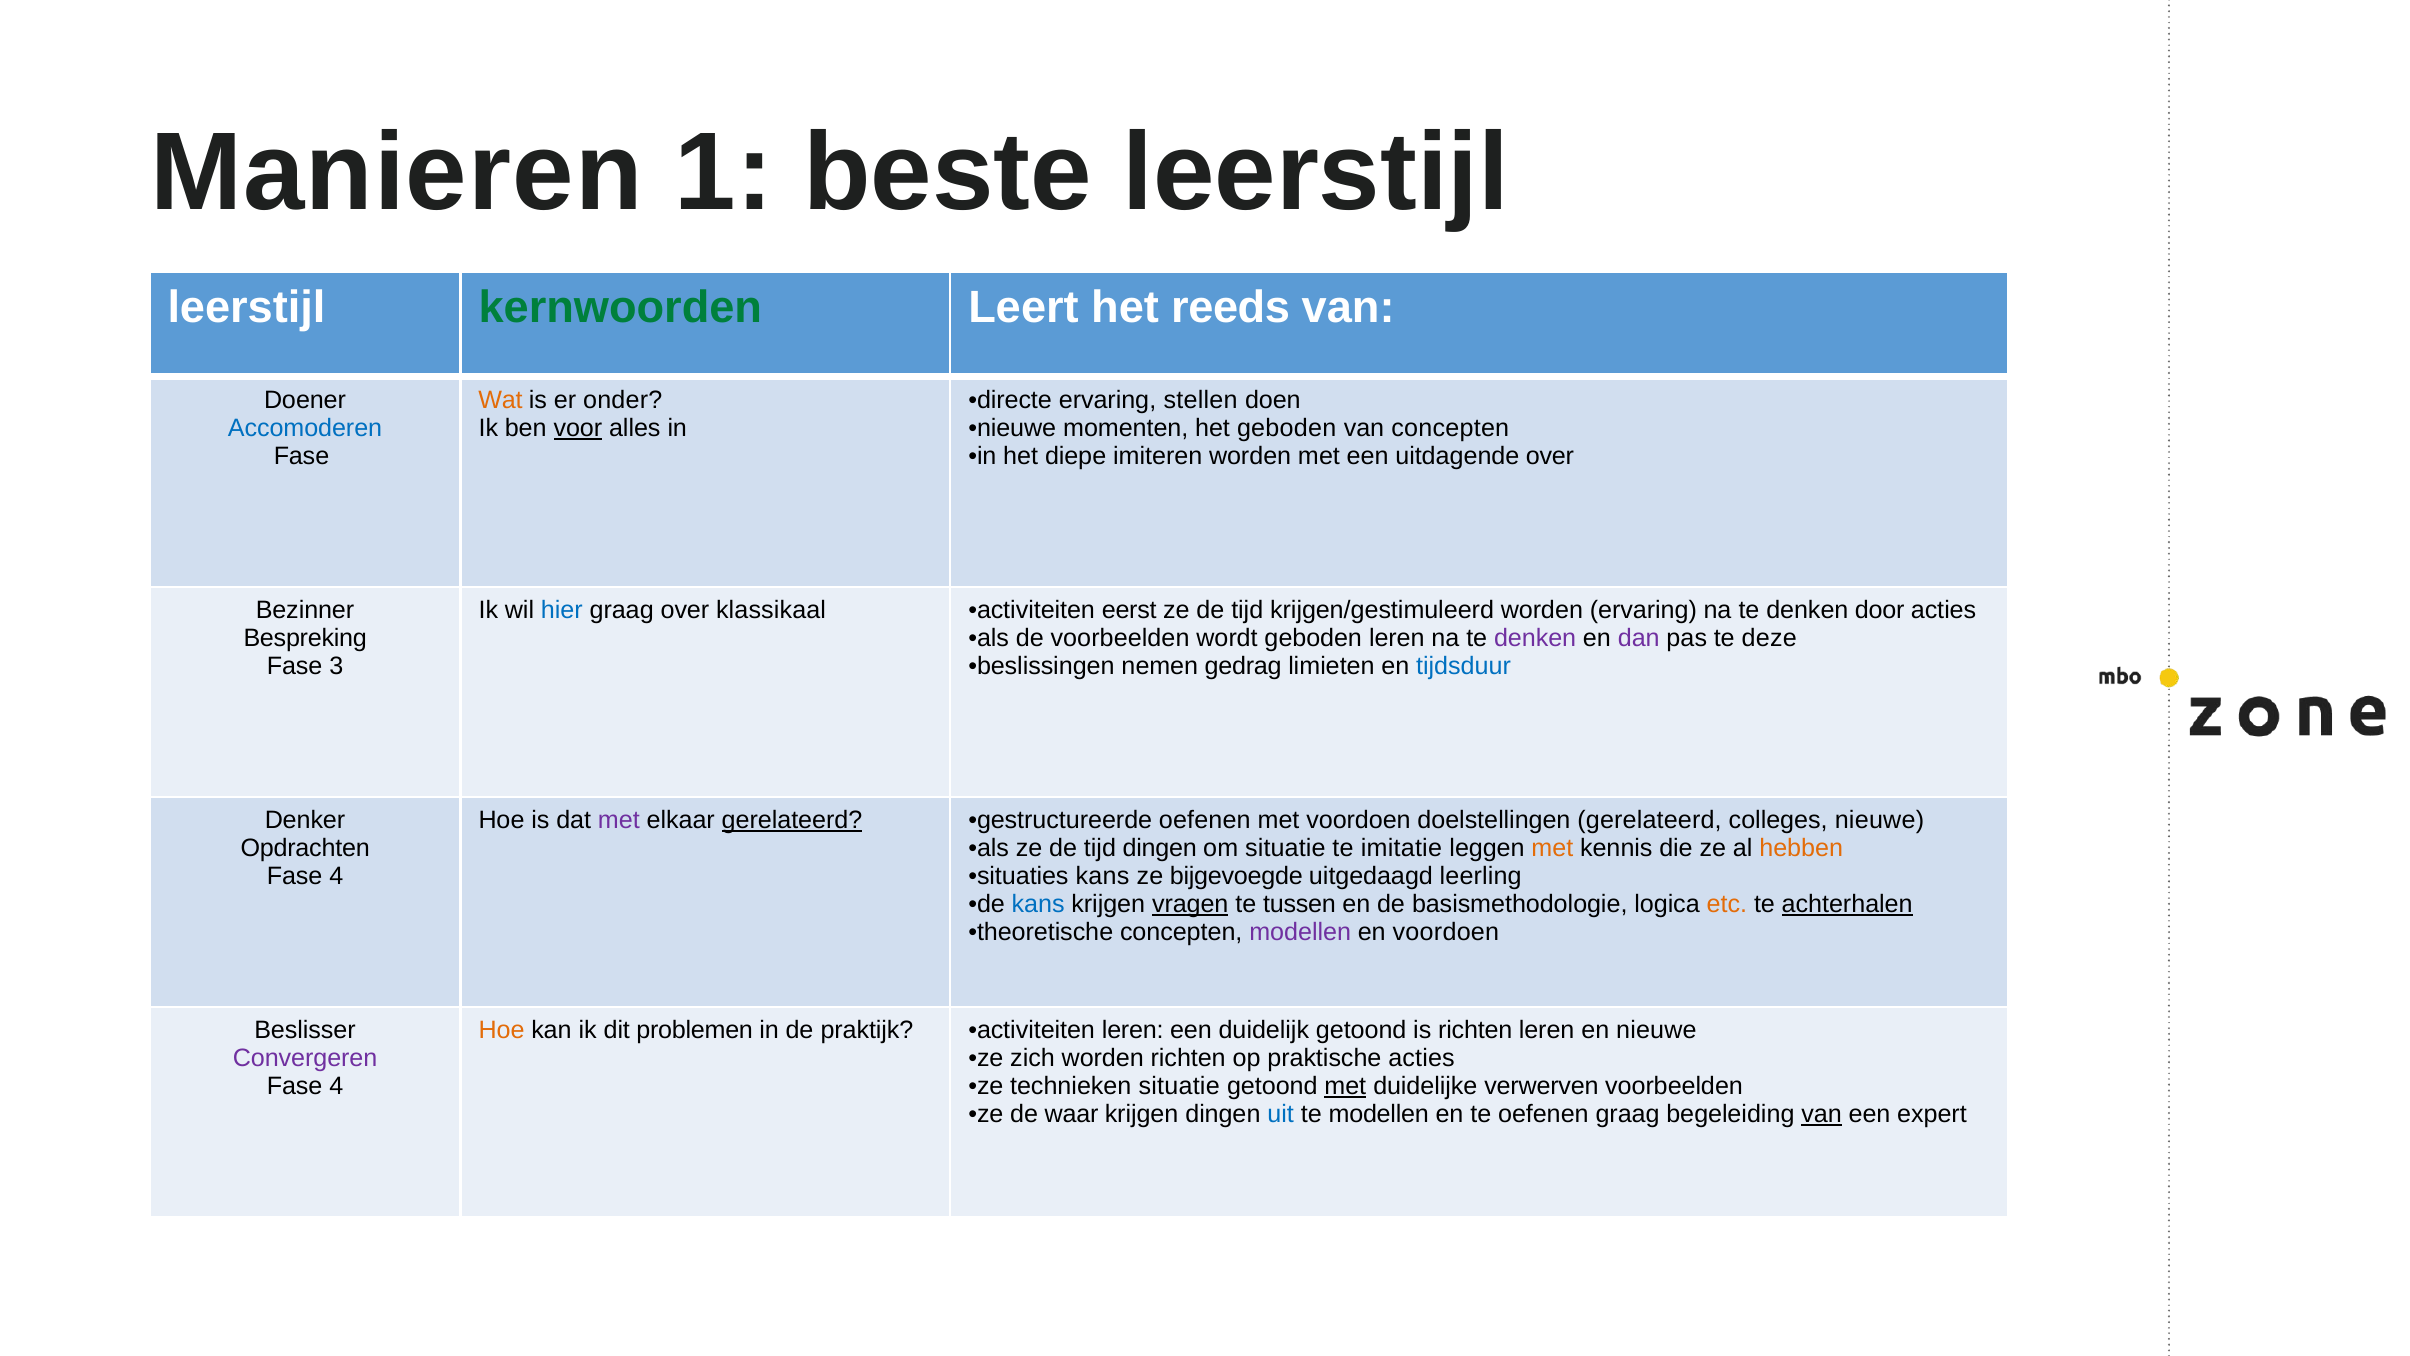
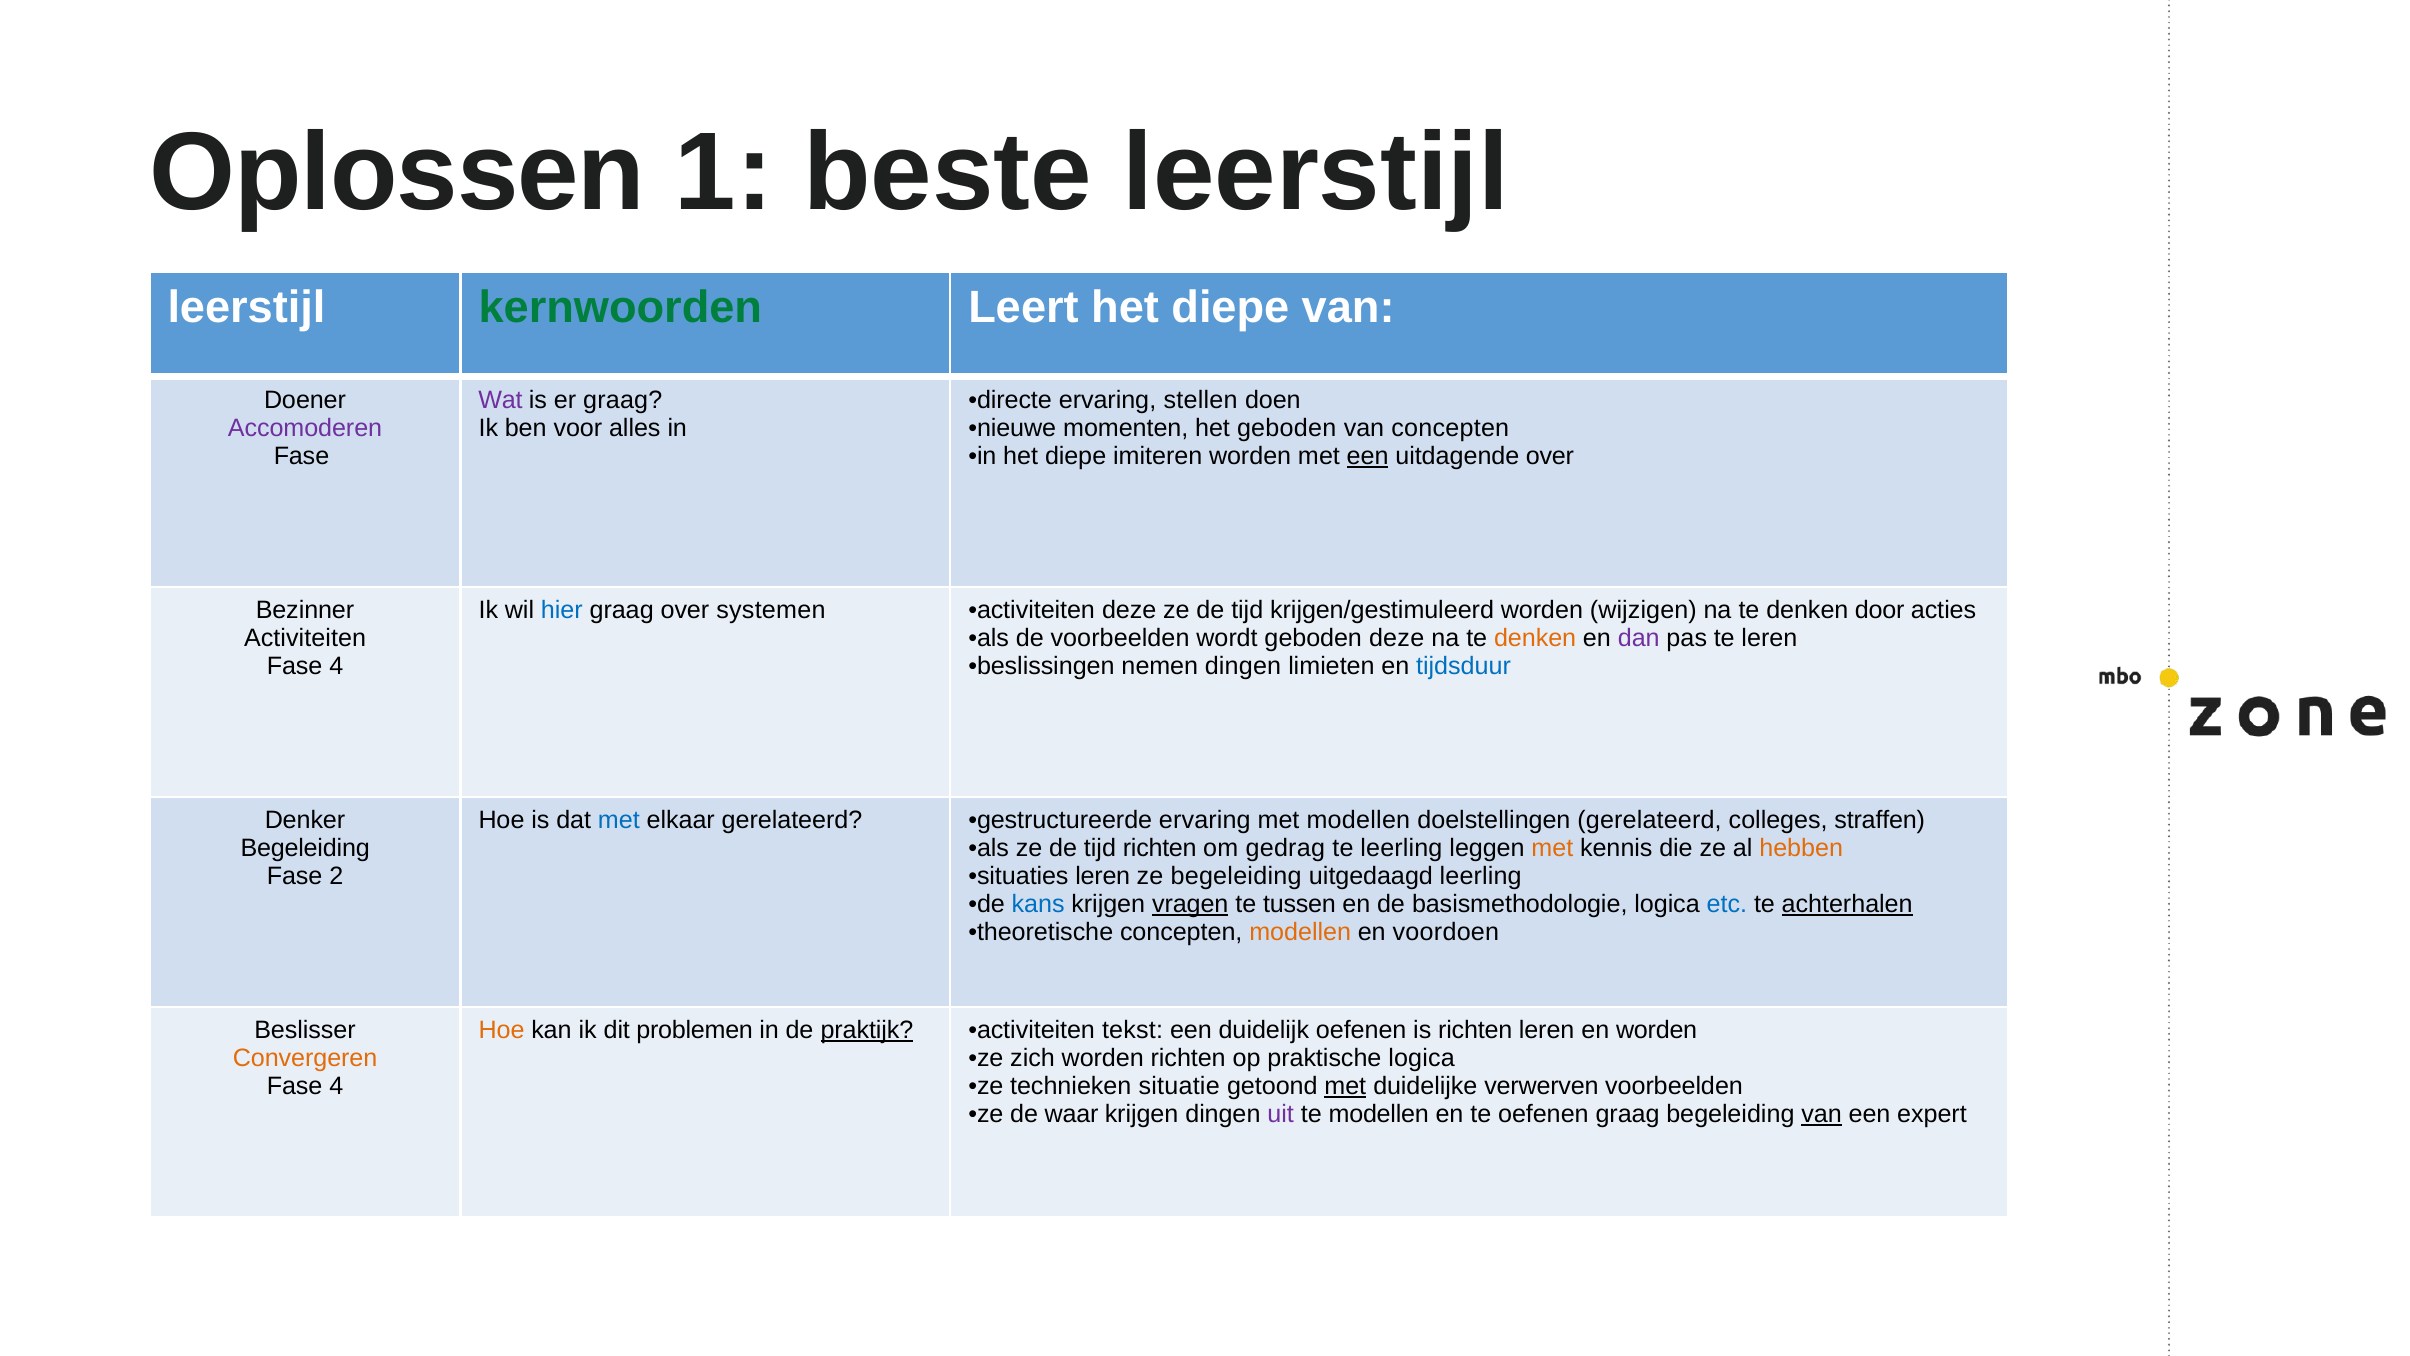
Manieren: Manieren -> Oplossen (397, 173)
Leert het reeds: reeds -> diepe (1230, 307)
Wat colour: orange -> purple (500, 400)
er onder: onder -> graag (623, 400)
Accomoderen colour: blue -> purple (305, 428)
voor underline: present -> none (578, 428)
een underline: none -> present (1368, 456)
klassikaal: klassikaal -> systemen (771, 610)
activiteiten eerst: eerst -> deze (1129, 610)
worden ervaring: ervaring -> wijzigen (1643, 610)
Bespreking: Bespreking -> Activiteiten (305, 638)
geboden leren: leren -> deze (1397, 638)
denken colour: purple -> orange (1535, 638)
te deze: deze -> leren (1769, 638)
3: 3 -> 4 (336, 666)
nemen gedrag: gedrag -> dingen (1243, 666)
met colour: purple -> blue (619, 820)
gerelateerd underline: present -> none (792, 820)
gestructureerde oefenen: oefenen -> ervaring (1205, 820)
met voordoen: voordoen -> modellen (1358, 820)
colleges nieuwe: nieuwe -> straffen (1880, 820)
Opdrachten: Opdrachten -> Begeleiding (305, 848)
tijd dingen: dingen -> richten (1160, 848)
om situatie: situatie -> gedrag (1285, 848)
te imitatie: imitatie -> leerling (1401, 848)
4: 4 -> 2 (336, 876)
situaties kans: kans -> leren (1103, 876)
ze bijgevoegde: bijgevoegde -> begeleiding (1236, 876)
etc colour: orange -> blue (1727, 904)
modellen colour: purple -> orange (1300, 932)
praktijk underline: none -> present (867, 1030)
activiteiten leren: leren -> tekst (1132, 1030)
duidelijk getoond: getoond -> oefenen (1361, 1030)
en nieuwe: nieuwe -> worden (1657, 1030)
Convergeren colour: purple -> orange (305, 1058)
praktische acties: acties -> logica (1422, 1058)
uit colour: blue -> purple (1281, 1114)
